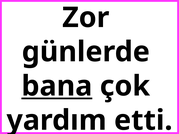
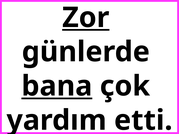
Zor underline: none -> present (86, 18)
